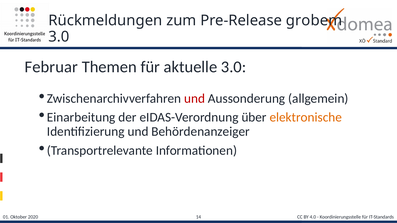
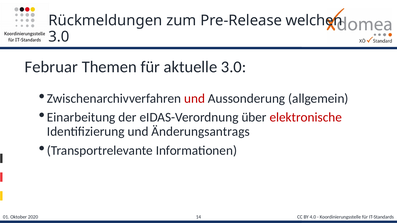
grobem: grobem -> welchen (314, 21)
elektronische colour: orange -> red (306, 117)
Behördenanzeiger: Behördenanzeiger -> Änderungsantrags (201, 132)
